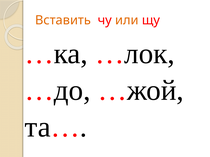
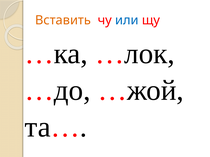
или colour: orange -> blue (127, 20)
